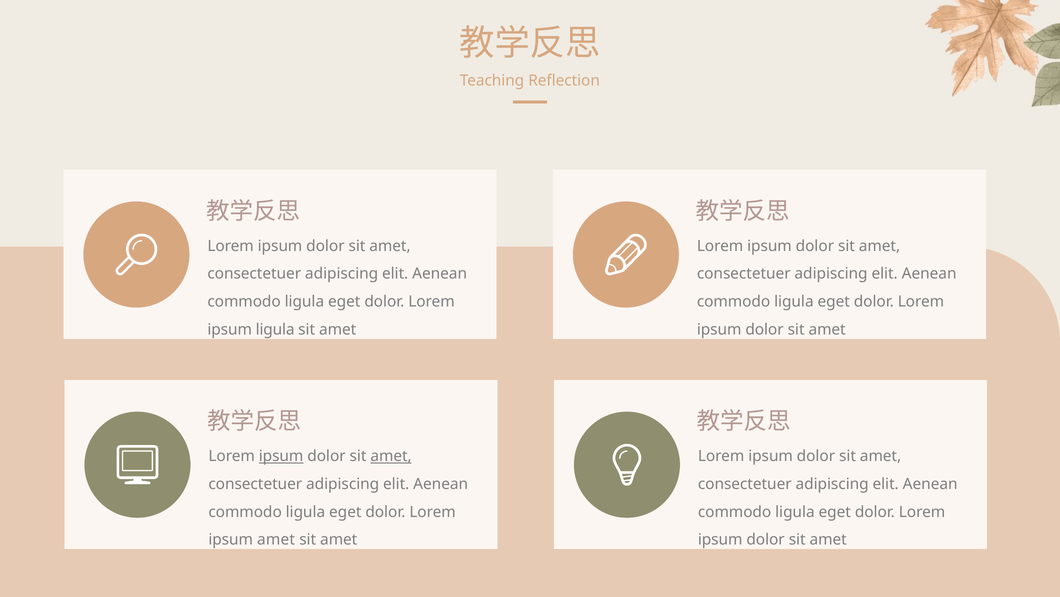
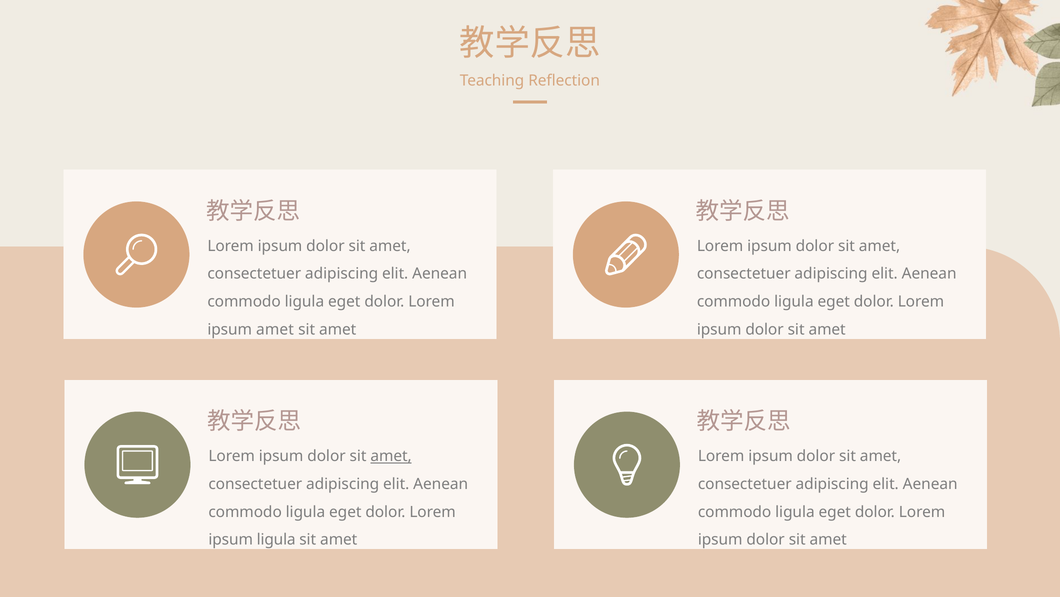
ipsum ligula: ligula -> amet (275, 329)
ipsum underline: present -> none (281, 456)
ipsum amet: amet -> ligula (276, 539)
